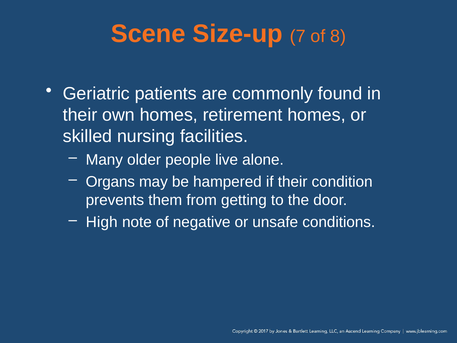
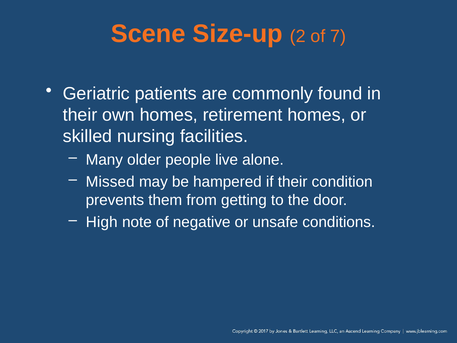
7: 7 -> 2 (298, 36)
8: 8 -> 7 (338, 36)
Organs: Organs -> Missed (110, 182)
